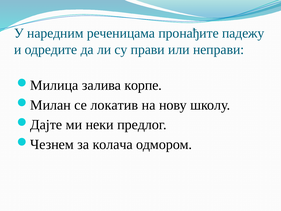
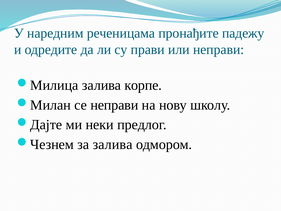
се локатив: локатив -> неправи (114, 105)
за колача: колача -> залива (113, 144)
